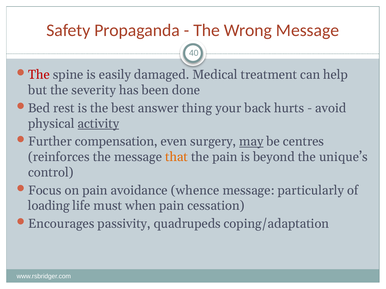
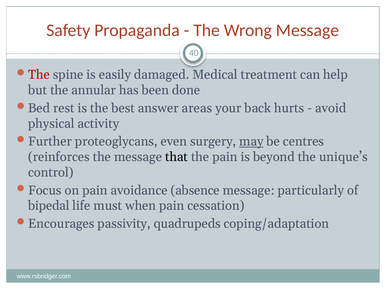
severity: severity -> annular (94, 90)
thing: thing -> areas (197, 108)
activity underline: present -> none (98, 124)
compensation: compensation -> proteoglycans (116, 142)
that colour: orange -> black (176, 157)
whence: whence -> absence (195, 191)
loading: loading -> bipedal (49, 206)
